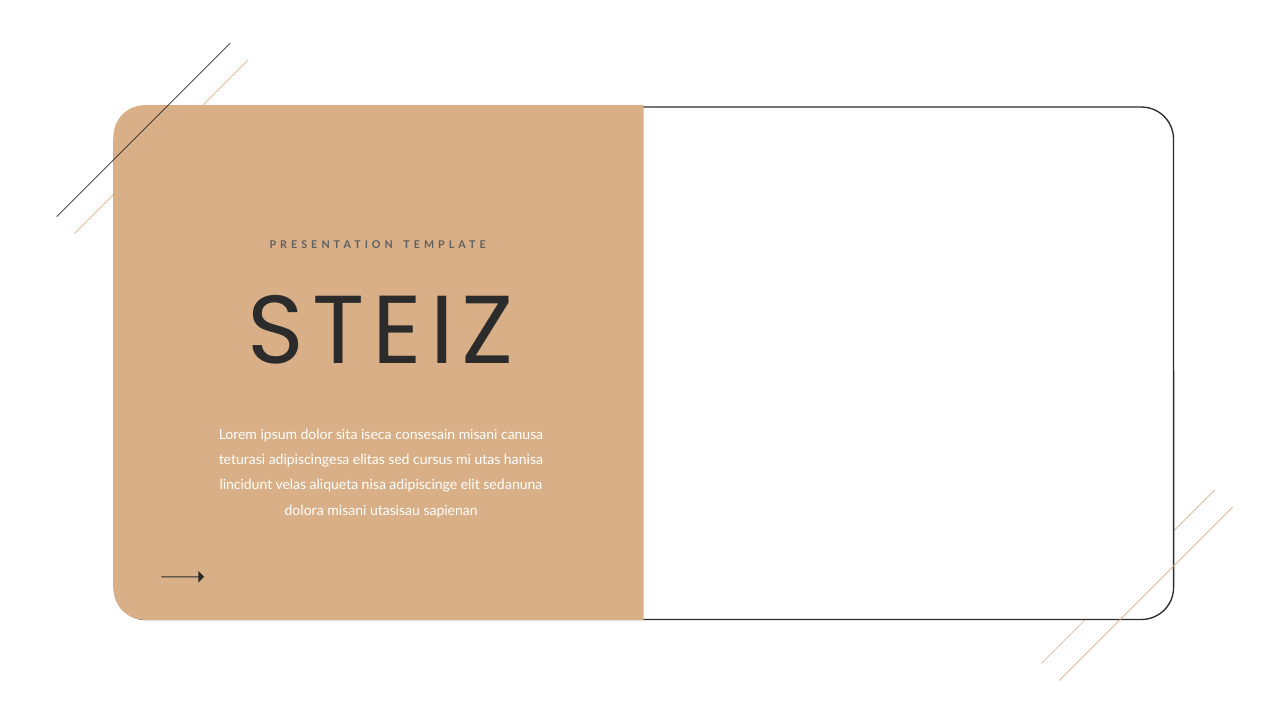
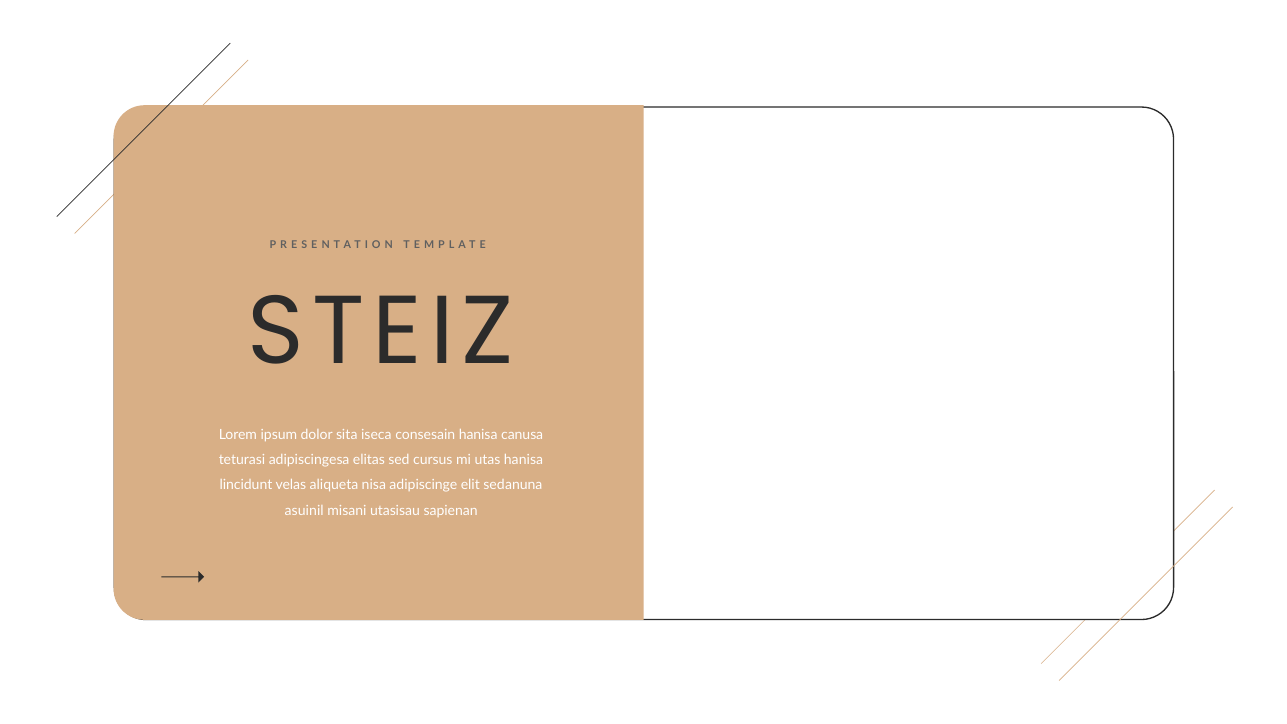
consesain misani: misani -> hanisa (478, 434)
dolora: dolora -> asuinil (304, 510)
